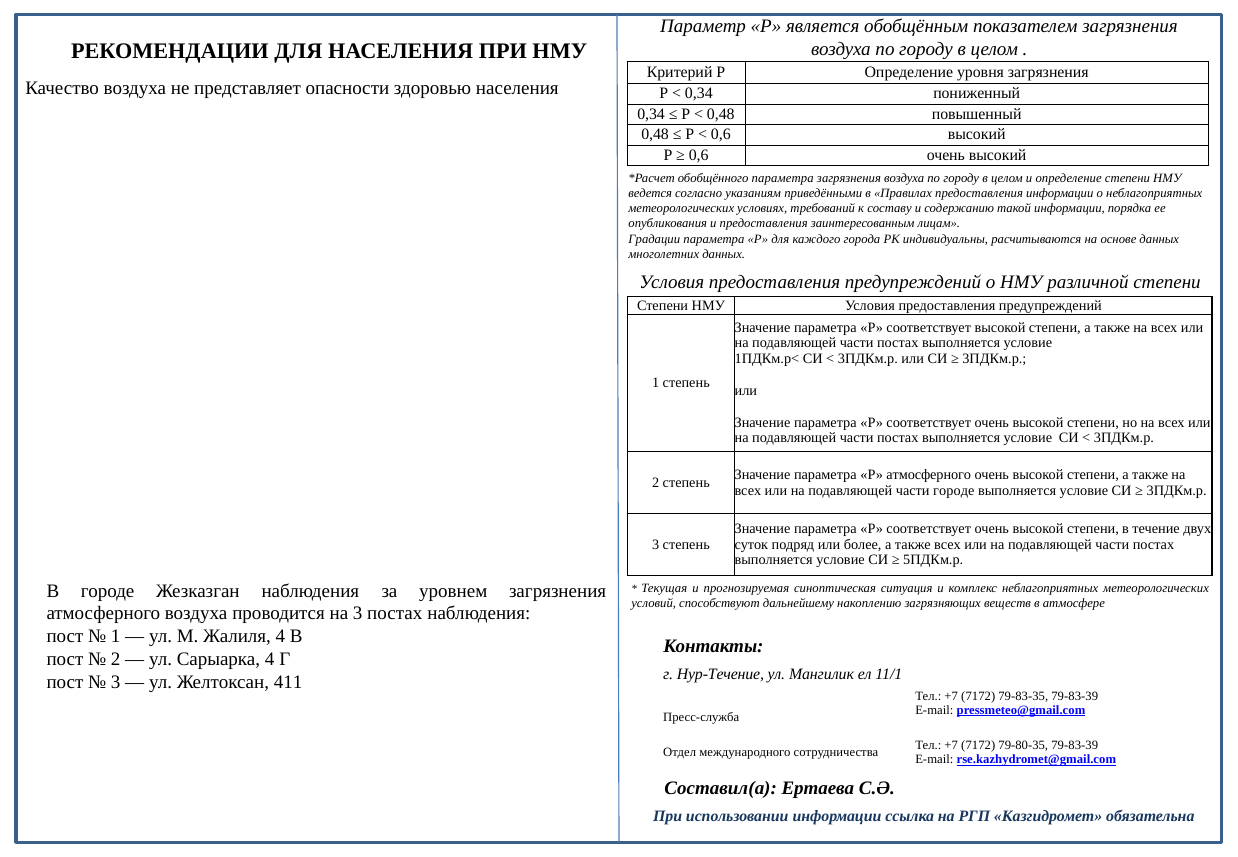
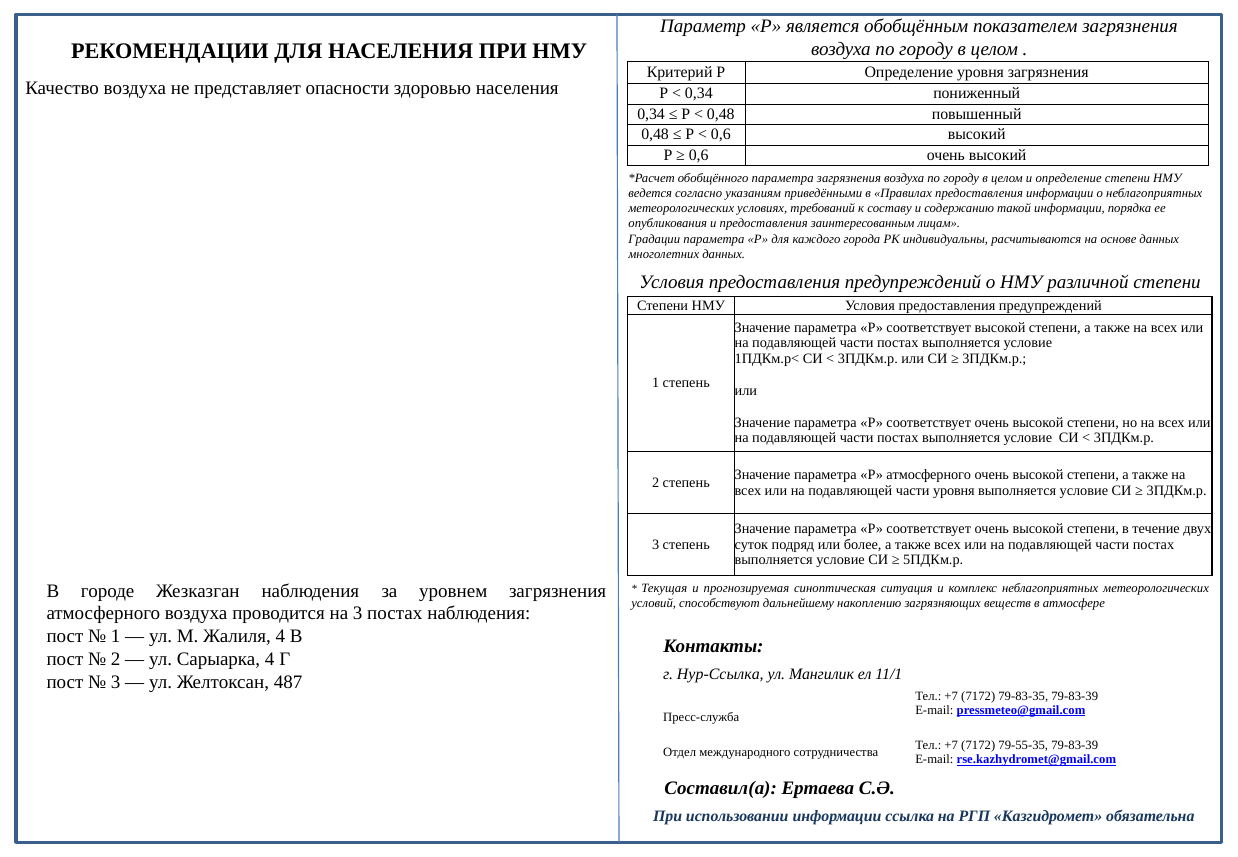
части городе: городе -> уровня (954, 490)
Нур-Течение: Нур-Течение -> Нур-Ссылка (720, 674)
411: 411 -> 487 (288, 682)
79-80-35: 79-80-35 -> 79-55-35 (1023, 745)
